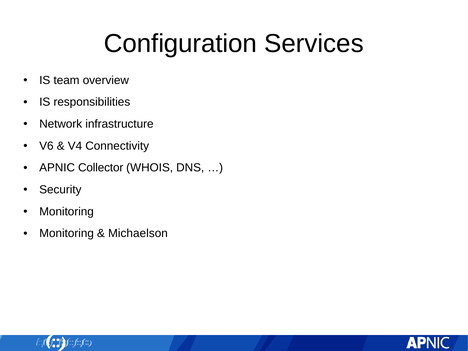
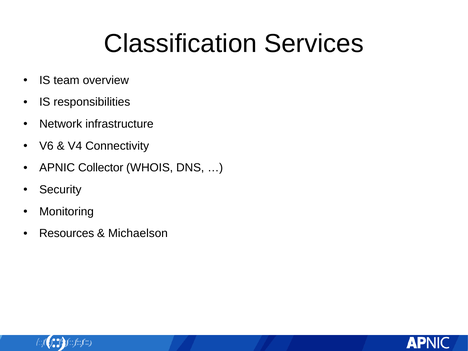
Configuration: Configuration -> Classification (180, 44)
Monitoring: Monitoring -> Resources (67, 233)
